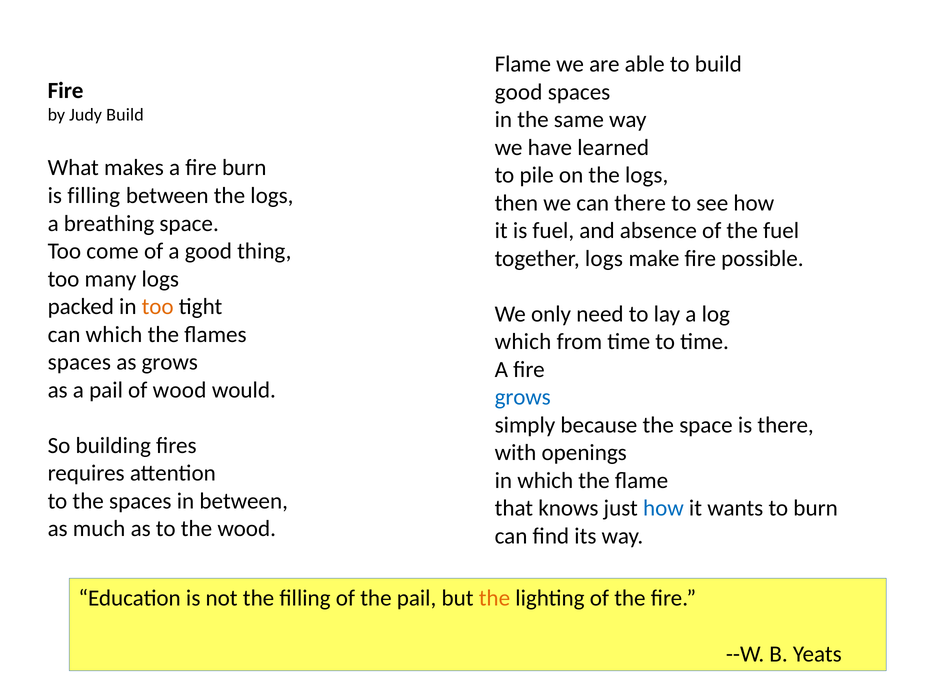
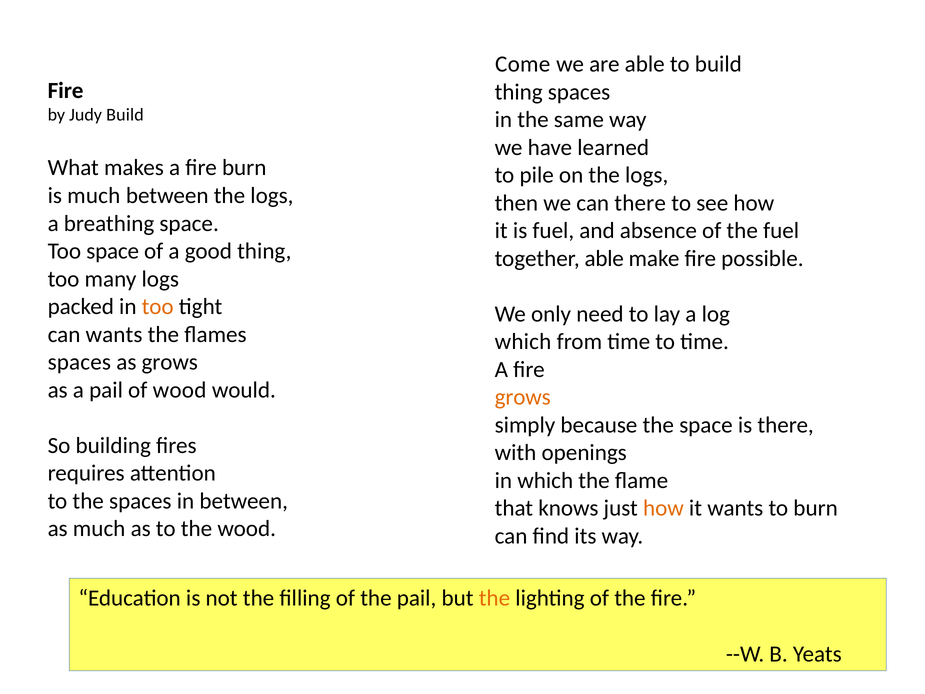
Flame: Flame -> Come (523, 64)
good: good -> thing (519, 92)
is filling: filling -> much (94, 196)
Too come: come -> space (113, 251)
together logs: logs -> able (604, 258)
can which: which -> wants (114, 334)
grows colour: blue -> orange (523, 397)
how colour: blue -> orange (663, 508)
